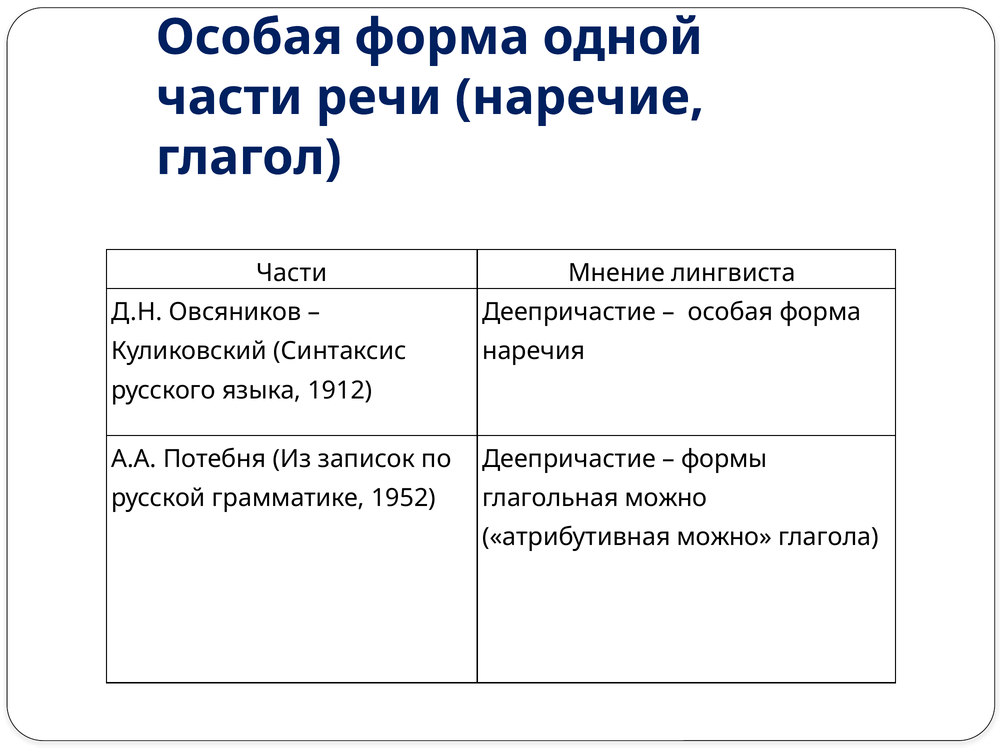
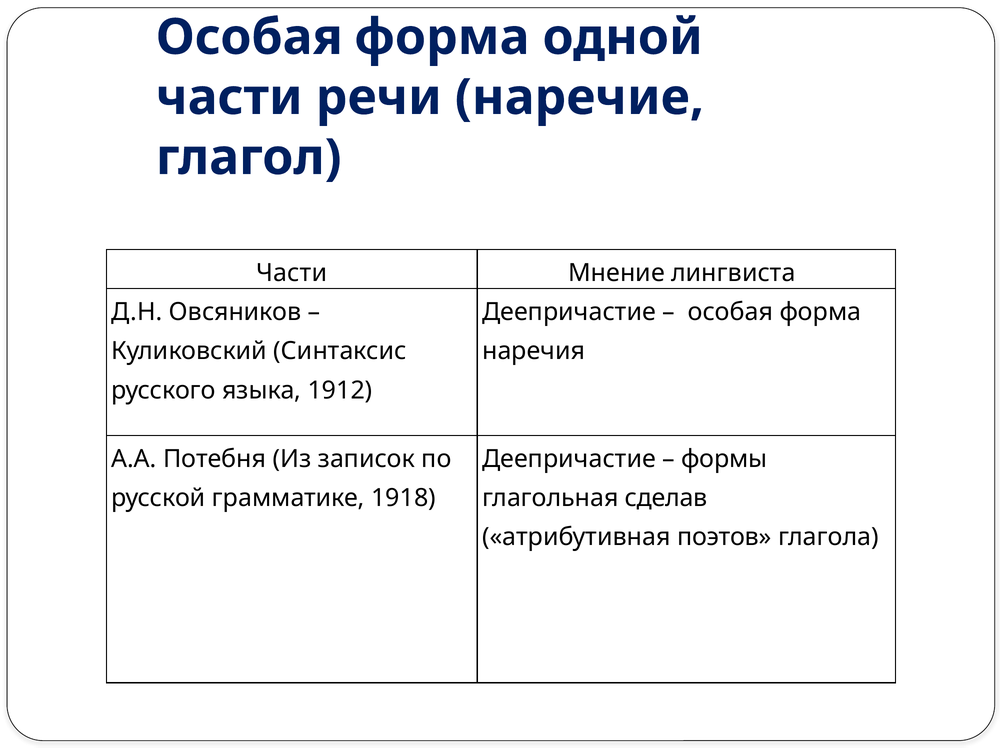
1952: 1952 -> 1918 (404, 498)
глагольная можно: можно -> сделав (666, 498)
атрибутивная можно: можно -> поэтов (724, 538)
